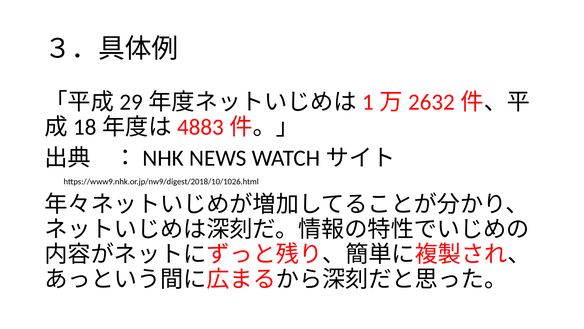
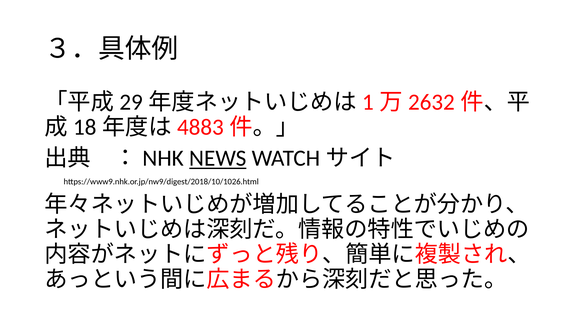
NEWS underline: none -> present (218, 158)
